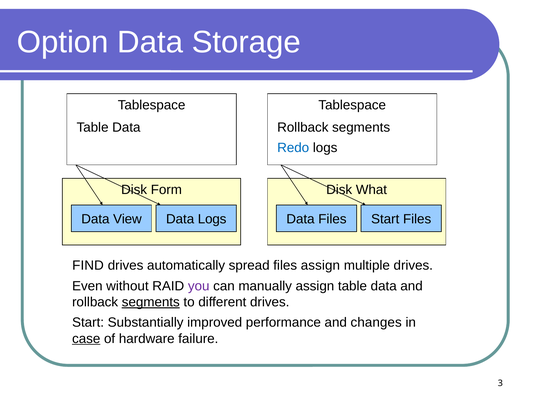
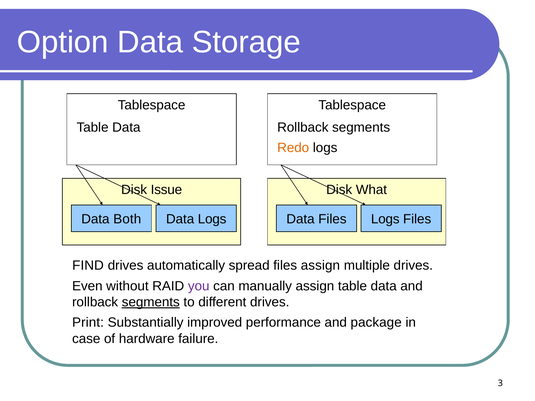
Redo colour: blue -> orange (293, 148)
Form: Form -> Issue (166, 190)
View: View -> Both (127, 219)
Files Start: Start -> Logs (385, 219)
Start: Start -> Print (88, 323)
changes: changes -> package (376, 323)
case underline: present -> none (86, 339)
